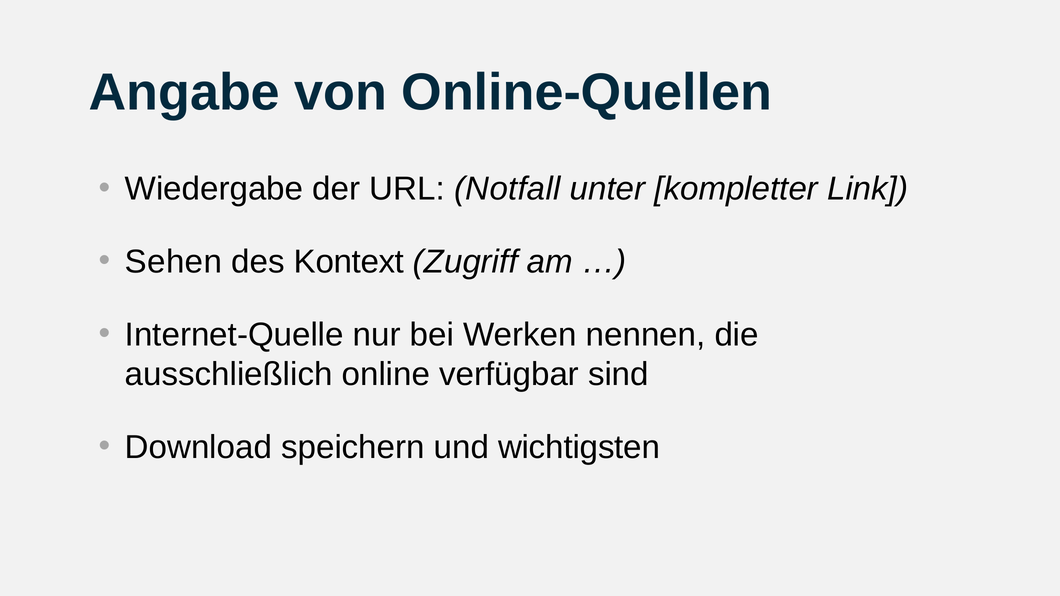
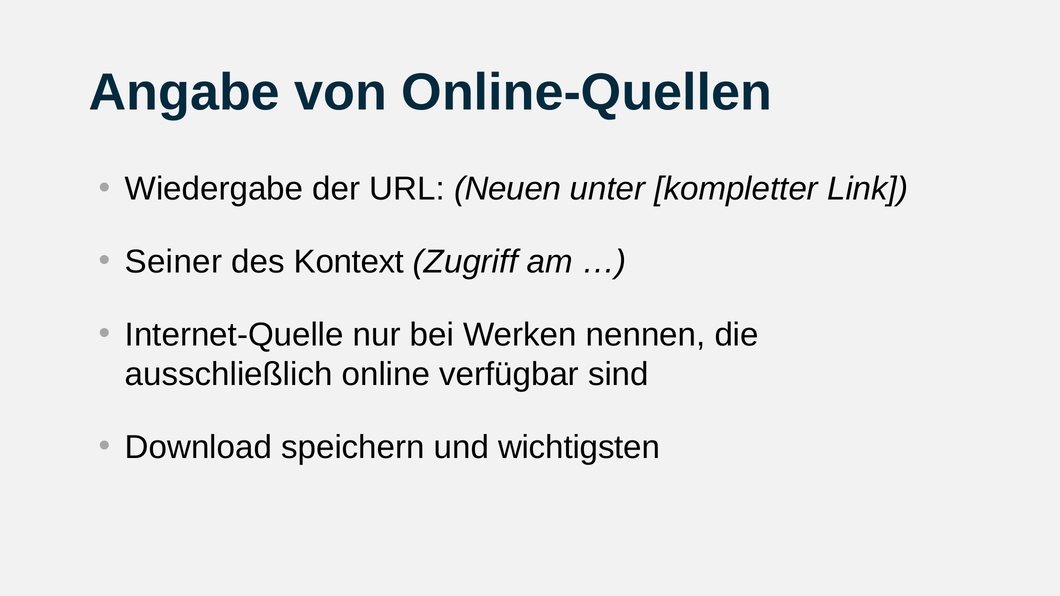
Notfall: Notfall -> Neuen (508, 189)
Sehen: Sehen -> Seiner (173, 262)
